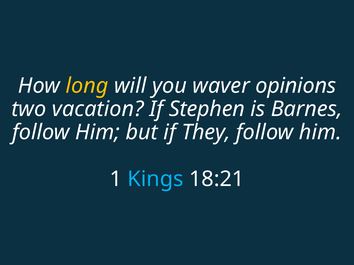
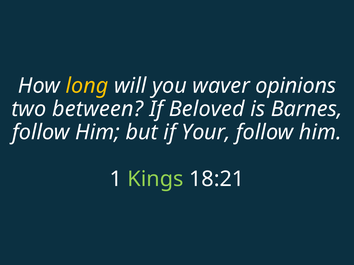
vacation: vacation -> between (98, 109)
Stephen: Stephen -> Beloved (207, 109)
They: They -> Your (206, 133)
Kings colour: light blue -> light green (155, 179)
